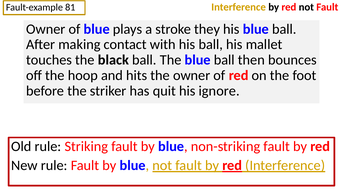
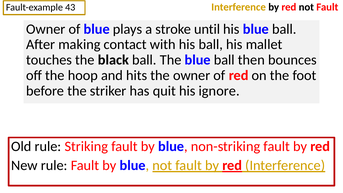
81: 81 -> 43 (70, 7)
they: they -> until (207, 29)
